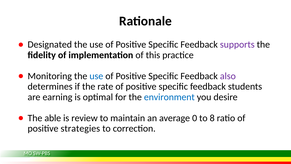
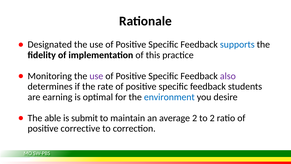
supports colour: purple -> blue (237, 44)
use colour: blue -> purple (96, 76)
review: review -> submit (85, 118)
average 0: 0 -> 2 (195, 118)
to 8: 8 -> 2 (212, 118)
strategies: strategies -> corrective (80, 128)
